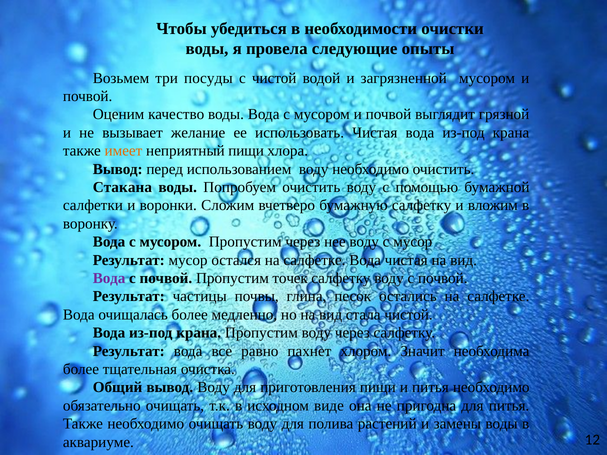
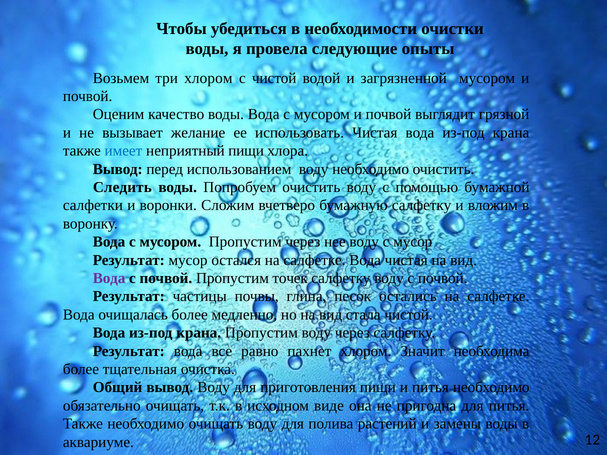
три посуды: посуды -> хлором (208, 78)
имеет colour: orange -> blue (123, 151)
Стакана: Стакана -> Следить (122, 187)
